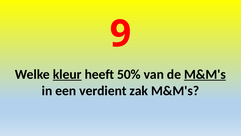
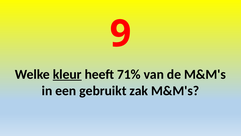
50%: 50% -> 71% (129, 74)
M&M's underline: present -> none (205, 74)
verdient: verdient -> gebruikt (103, 90)
